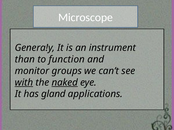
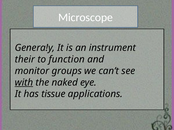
than: than -> their (25, 60)
naked underline: present -> none (65, 83)
gland: gland -> tissue (53, 94)
